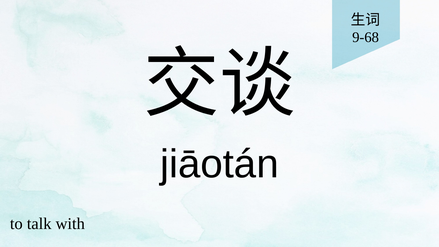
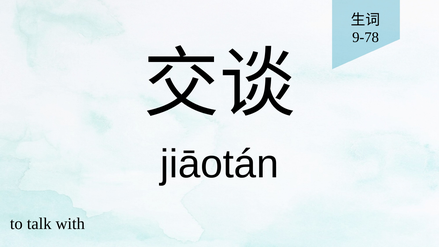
9-68: 9-68 -> 9-78 (366, 37)
